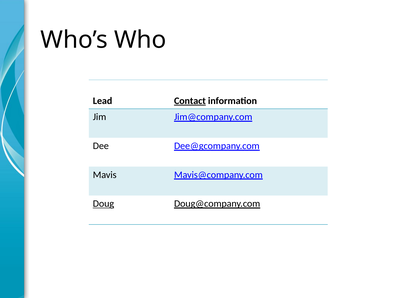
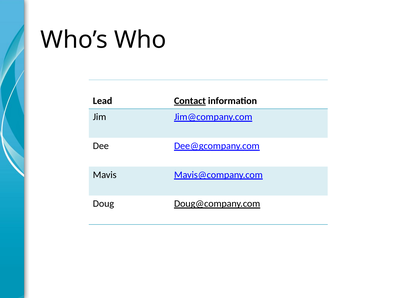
Doug underline: present -> none (103, 204)
